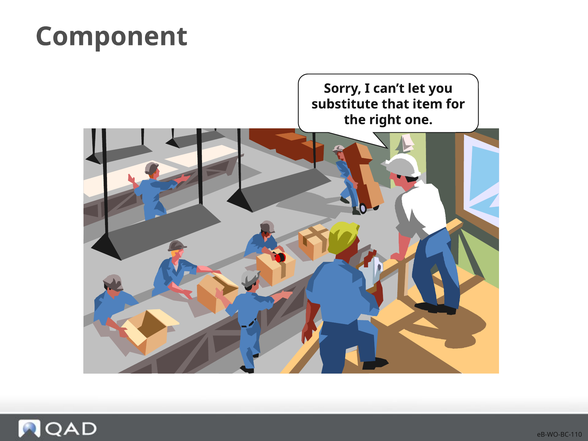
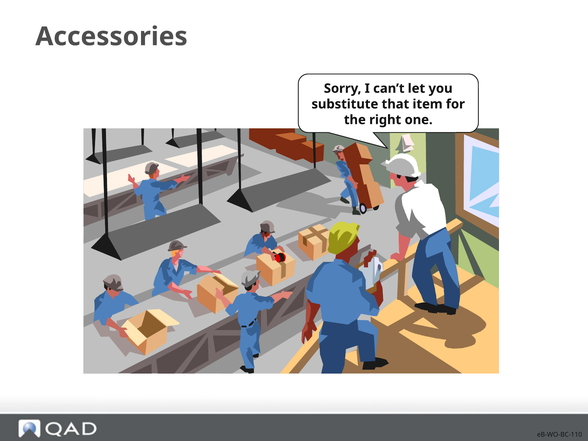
Component: Component -> Accessories (111, 37)
